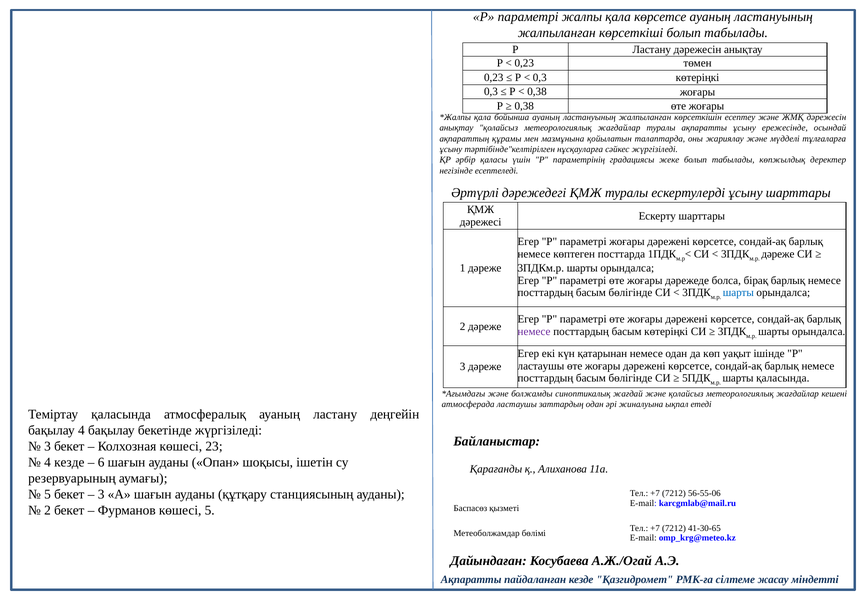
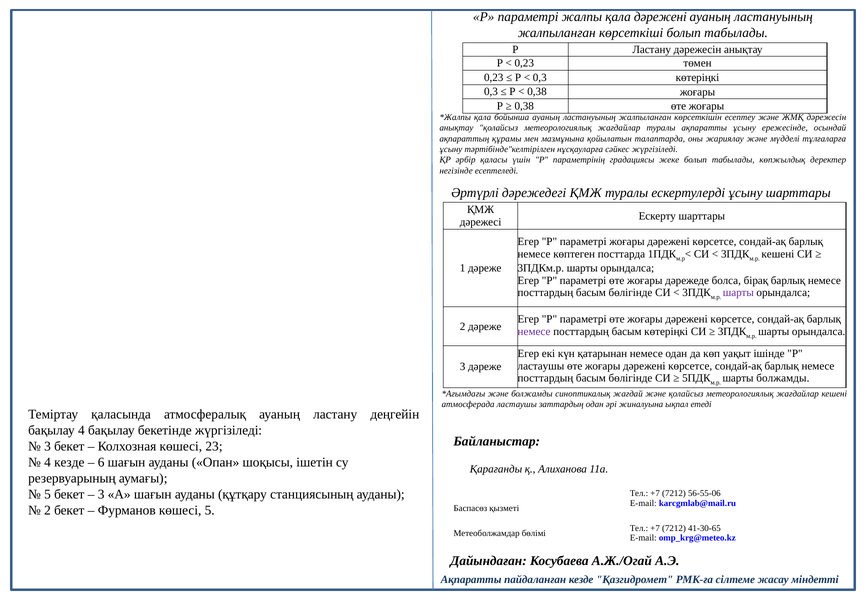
қала көрсетсе: көрсетсе -> дәрежені (660, 17)
дәреже: дәреже -> кешені (778, 254)
шарты colour: blue -> purple (738, 292)
шарты қаласында: қаласында -> болжамды (783, 378)
